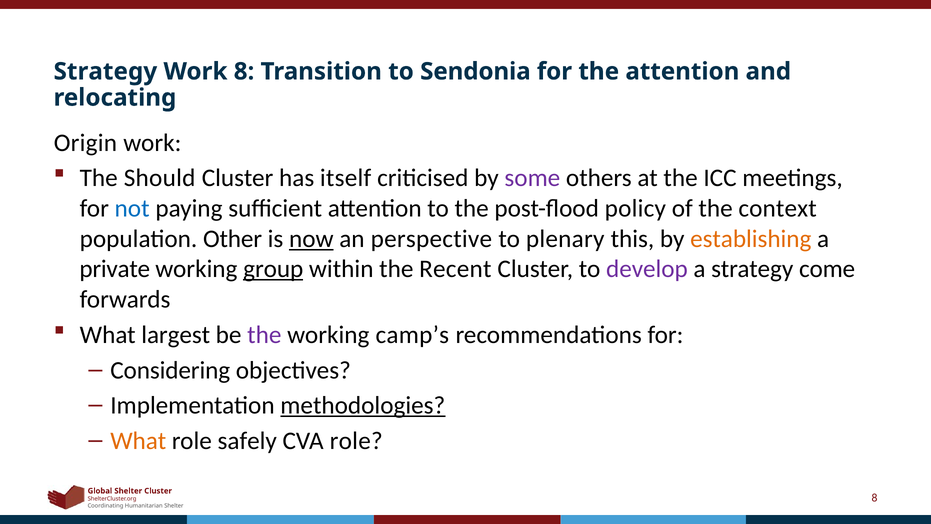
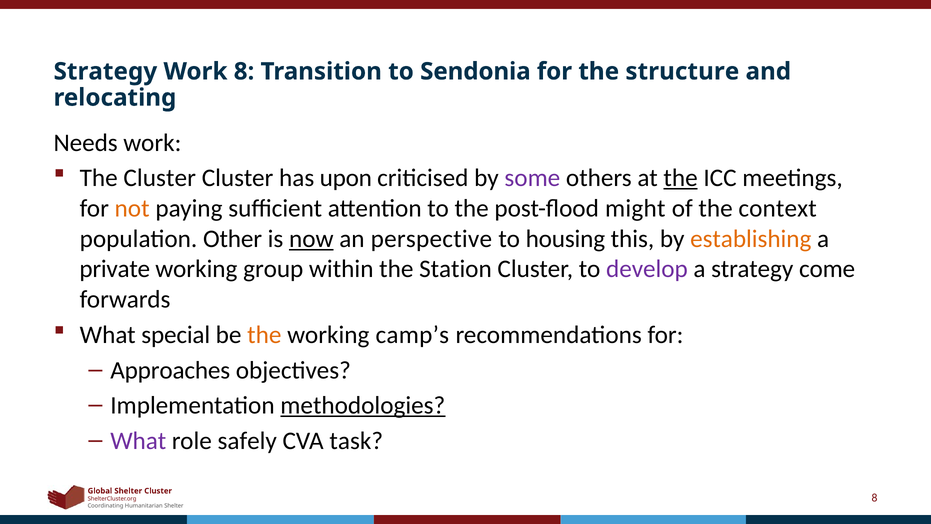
the attention: attention -> structure (682, 71)
Origin: Origin -> Needs (86, 143)
The Should: Should -> Cluster (160, 178)
itself: itself -> upon (346, 178)
the underline: none -> present (681, 178)
not colour: blue -> orange (132, 208)
policy: policy -> might (635, 208)
plenary: plenary -> housing (565, 239)
group underline: present -> none (273, 269)
Recent: Recent -> Station (455, 269)
largest: largest -> special (176, 335)
the colour: purple -> orange (264, 335)
Considering: Considering -> Approaches (170, 370)
What colour: orange -> purple (138, 441)
CVA role: role -> task (356, 441)
